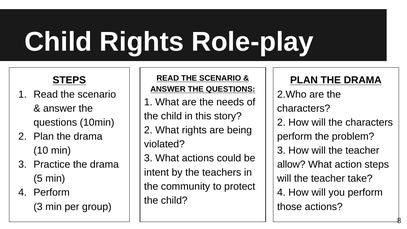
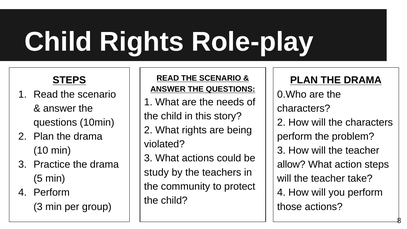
2.Who: 2.Who -> 0.Who (292, 94)
intent: intent -> study (156, 172)
